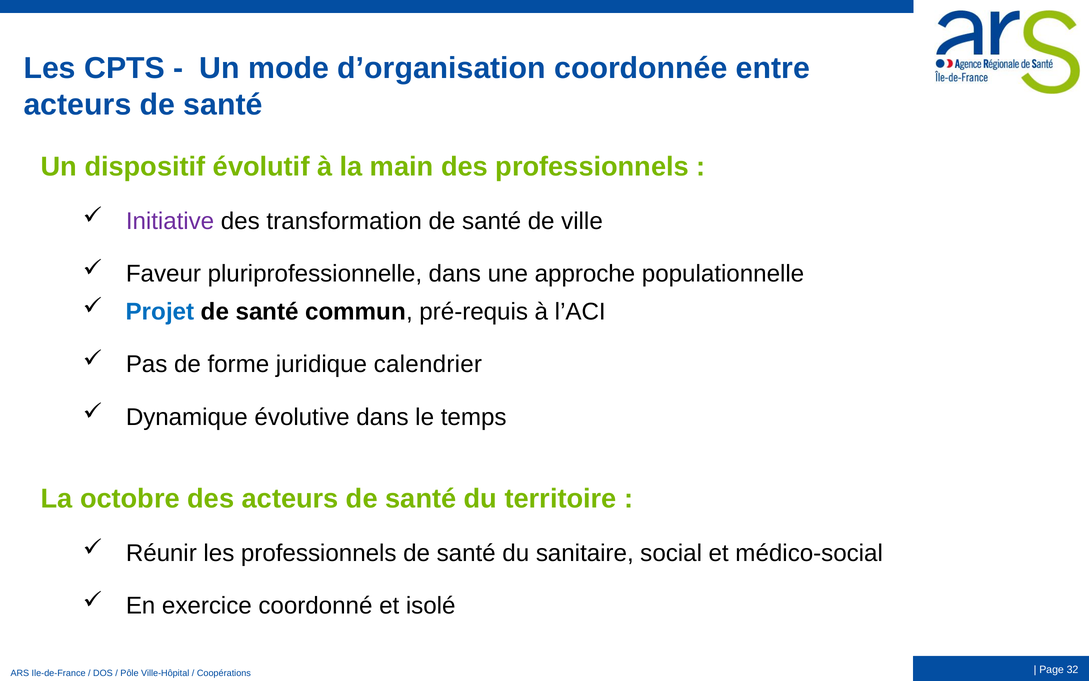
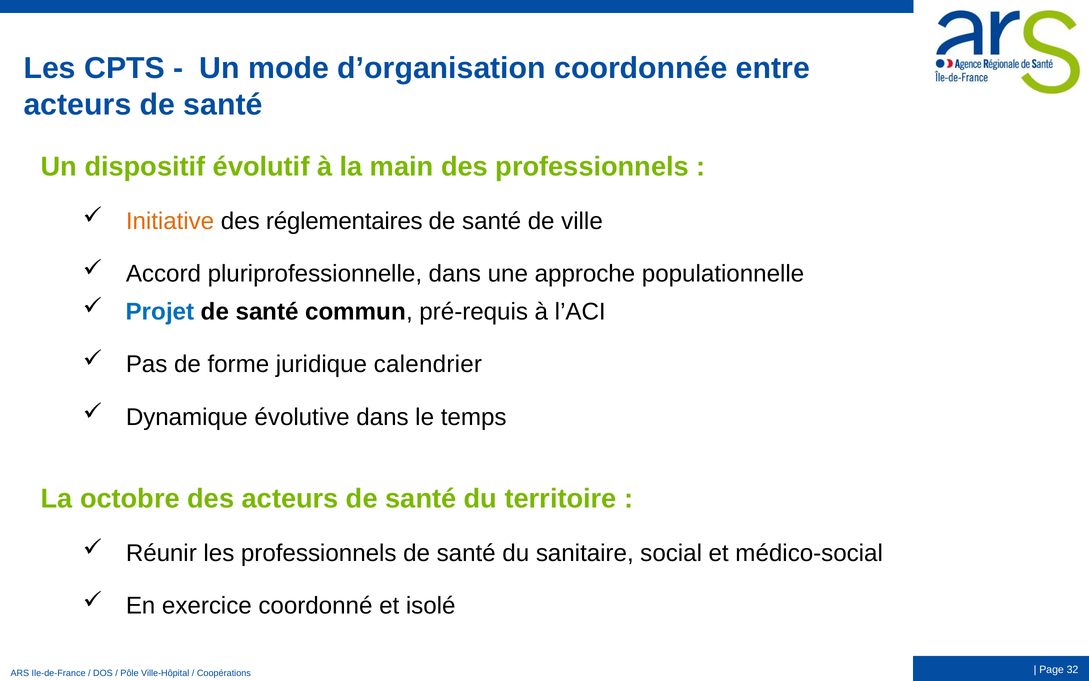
Initiative colour: purple -> orange (170, 221)
transformation: transformation -> réglementaires (344, 221)
Faveur: Faveur -> Accord (163, 274)
